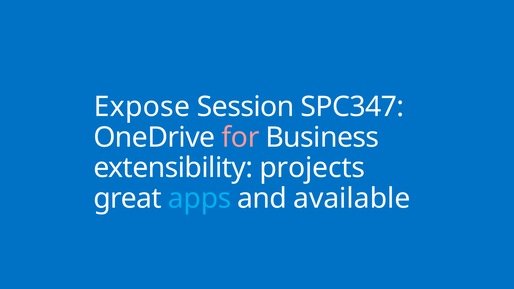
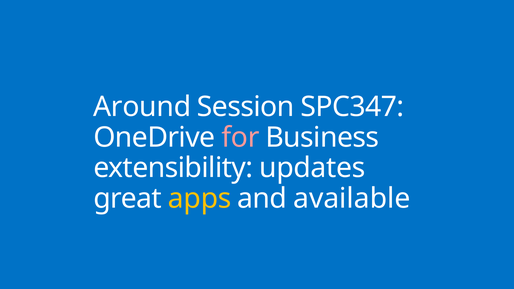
Expose: Expose -> Around (142, 107)
projects: projects -> updates (312, 168)
apps colour: light blue -> yellow (200, 199)
